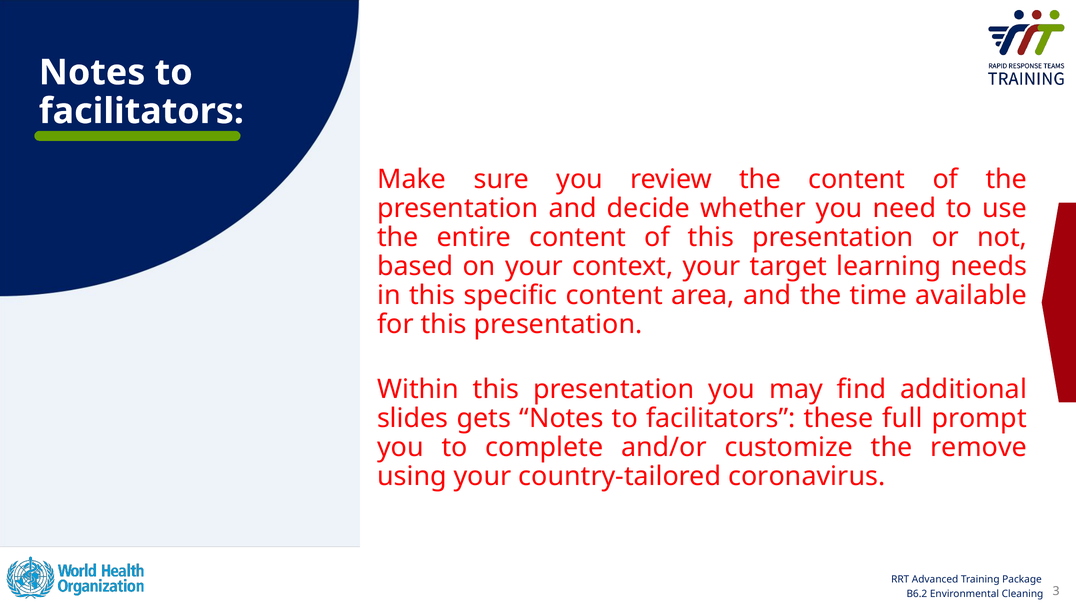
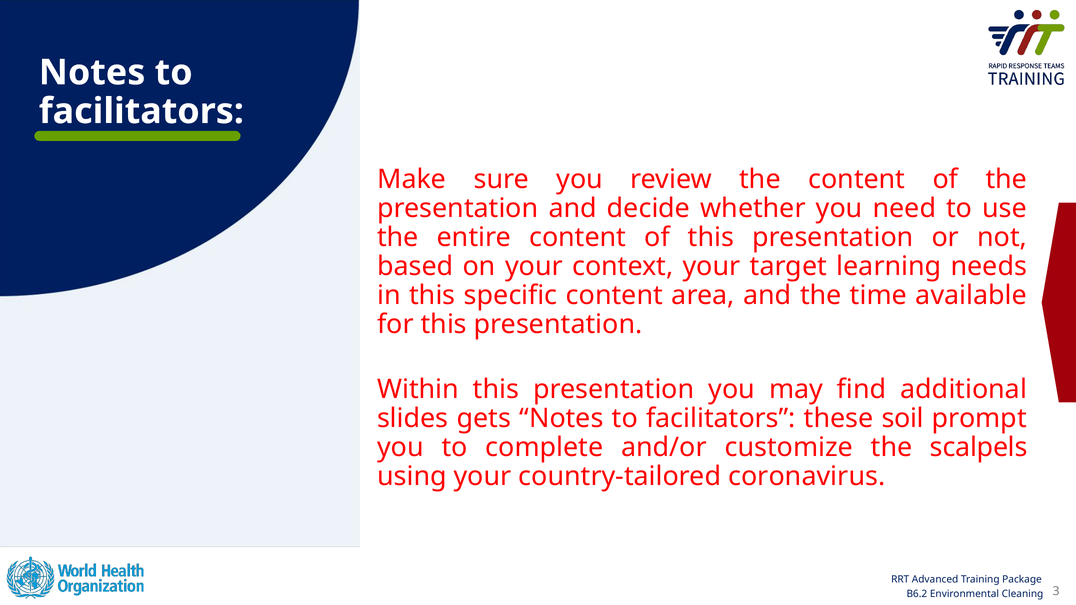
full: full -> soil (903, 419)
remove: remove -> scalpels (979, 448)
